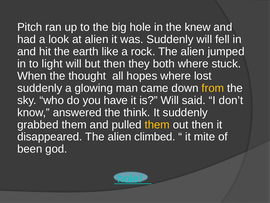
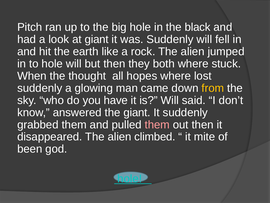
knew: knew -> black (198, 27)
at alien: alien -> giant (97, 39)
to light: light -> hole (52, 64)
the think: think -> giant (137, 112)
them colour: yellow -> pink (157, 124)
